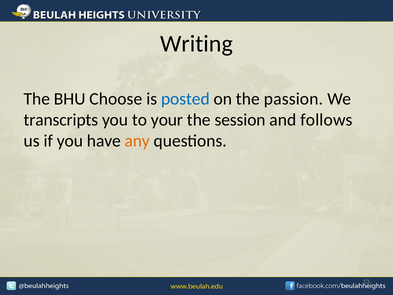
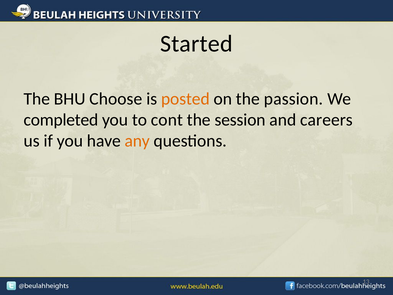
Writing: Writing -> Started (196, 44)
posted colour: blue -> orange (185, 99)
transcripts: transcripts -> completed (61, 120)
your: your -> cont (167, 120)
follows: follows -> careers (326, 120)
